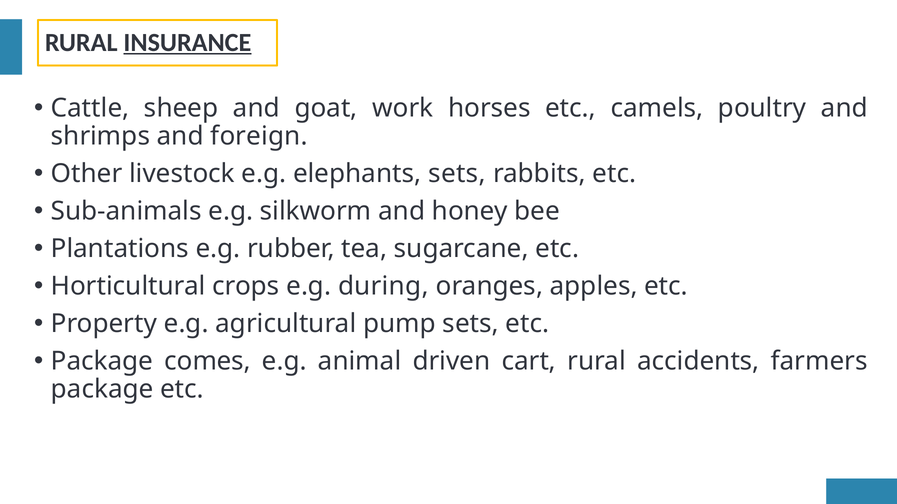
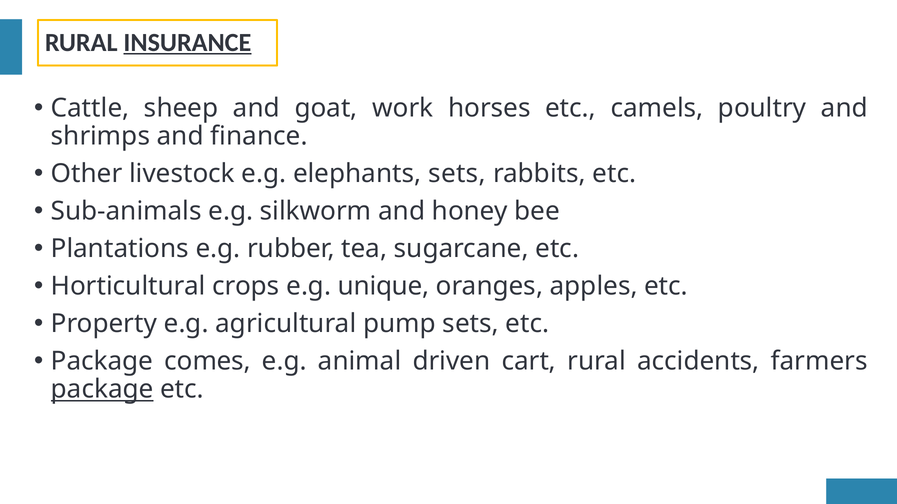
foreign: foreign -> finance (259, 136)
during: during -> unique (384, 286)
package underline: none -> present (102, 390)
